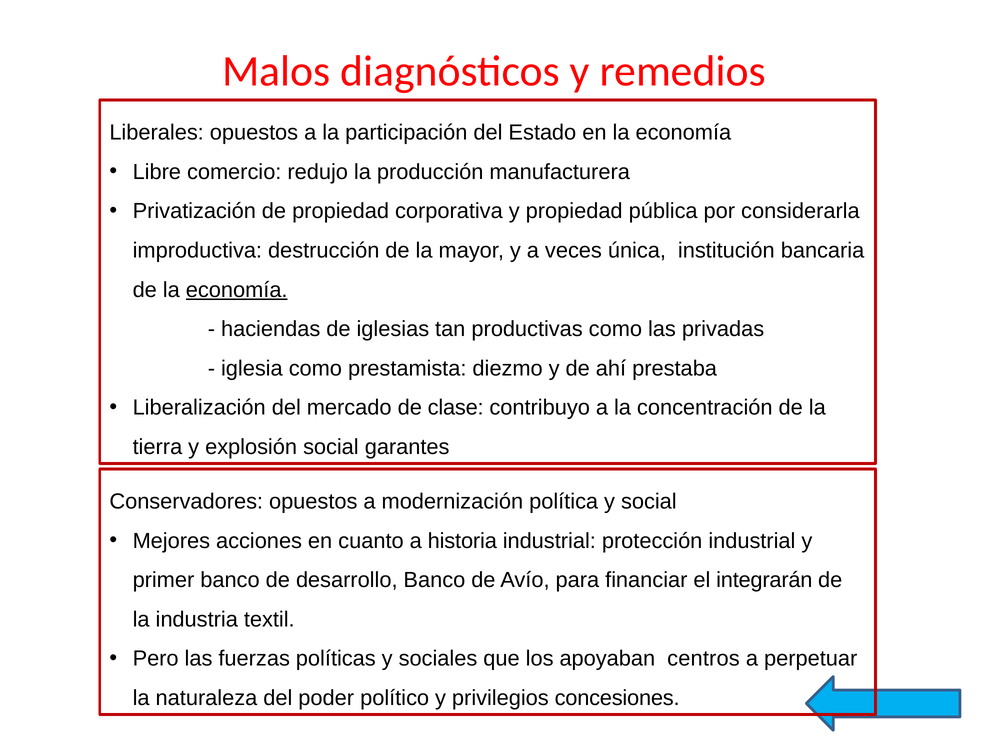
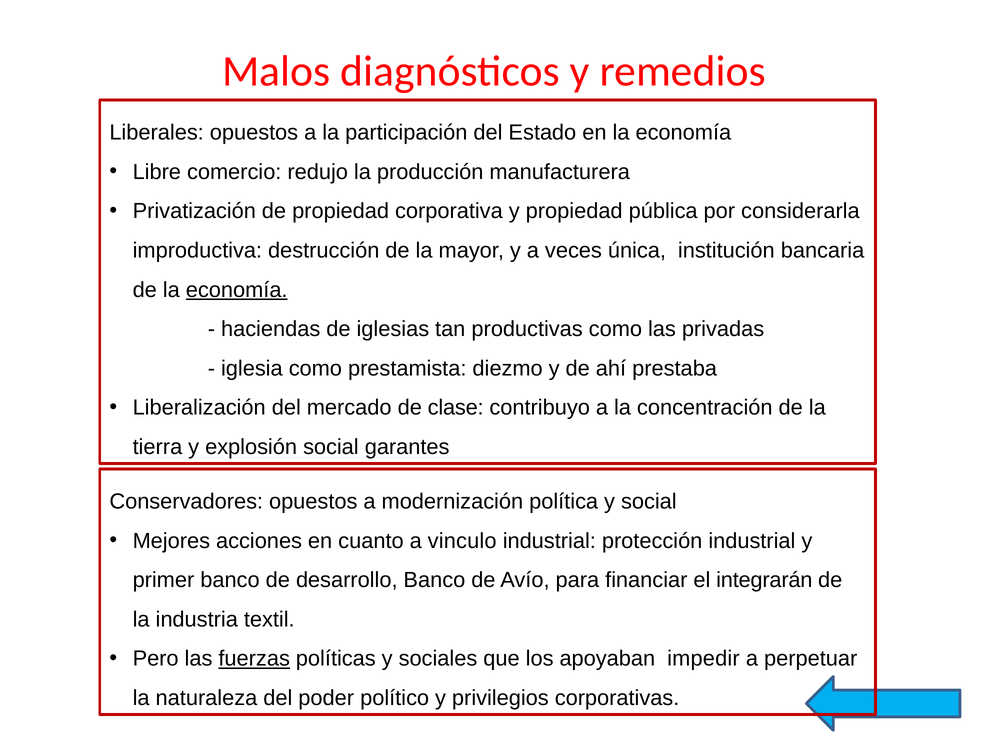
historia: historia -> vinculo (462, 540)
fuerzas underline: none -> present (254, 658)
centros: centros -> impedir (703, 658)
concesiones: concesiones -> corporativas (617, 697)
